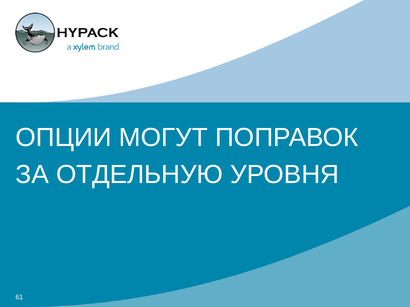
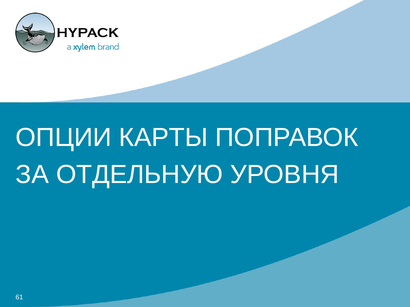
МОГУТ: МОГУТ -> КАРТЫ (163, 138)
